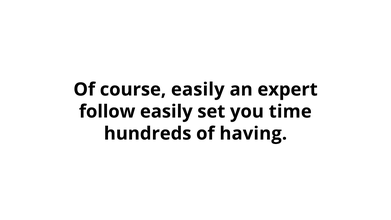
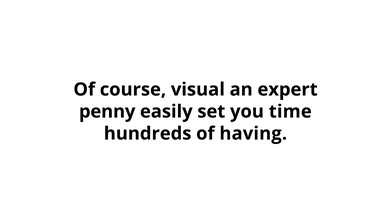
course easily: easily -> visual (198, 89)
follow: follow -> penny (107, 111)
